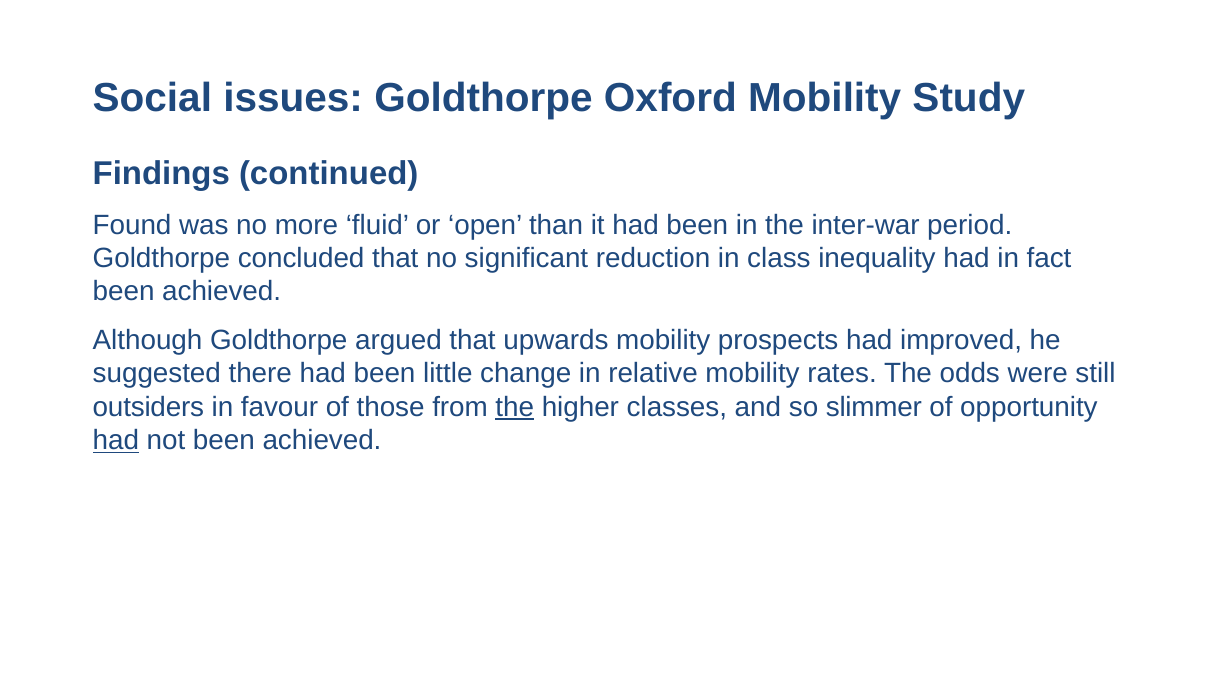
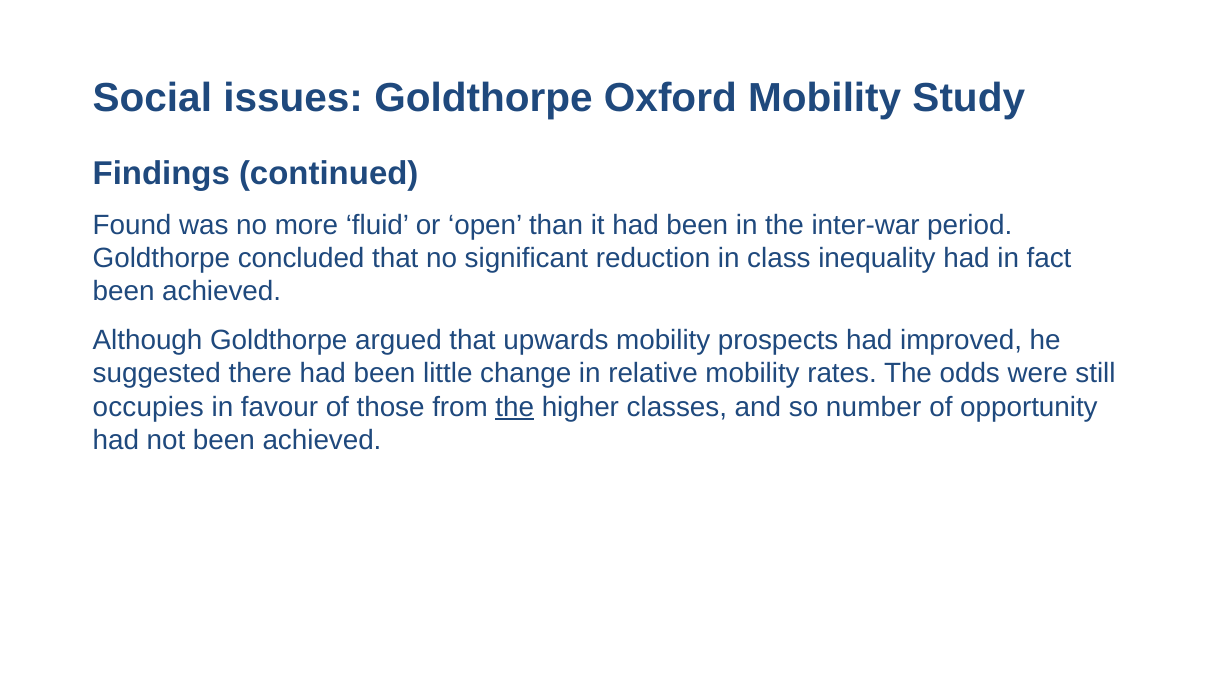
outsiders: outsiders -> occupies (148, 407)
slimmer: slimmer -> number (874, 407)
had underline: present -> none (116, 441)
